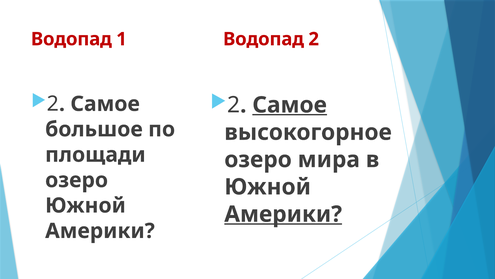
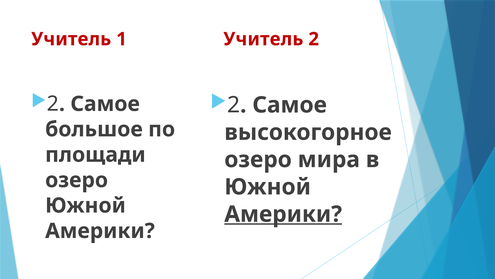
Водопад: Водопад -> Учитель (71, 39)
1 Водопад: Водопад -> Учитель (263, 39)
Самое underline: present -> none (290, 105)
